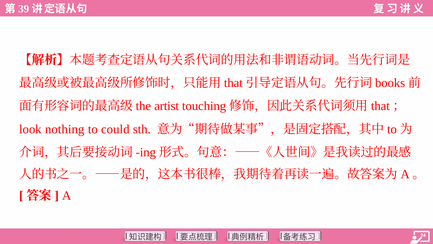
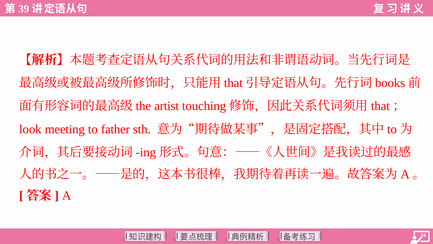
nothing: nothing -> meeting (65, 129)
could: could -> father (115, 129)
